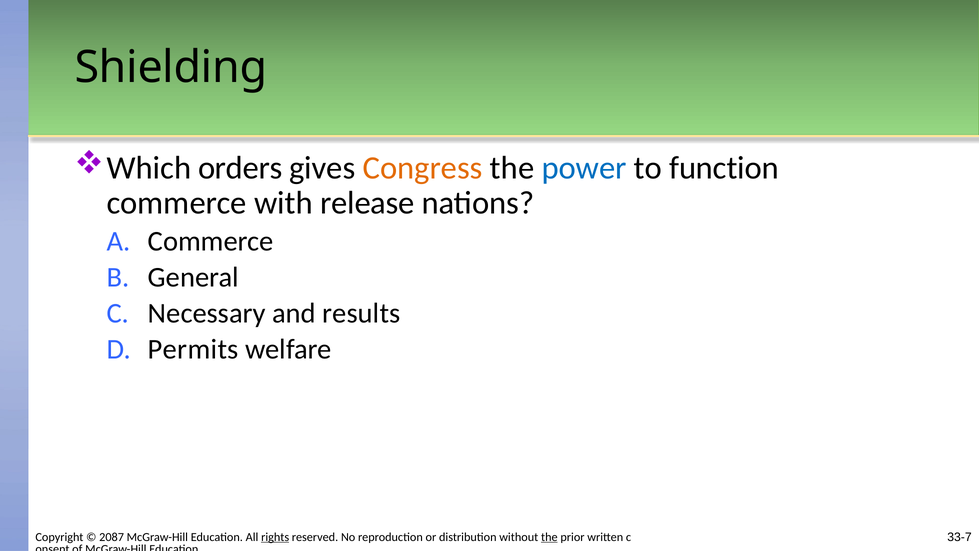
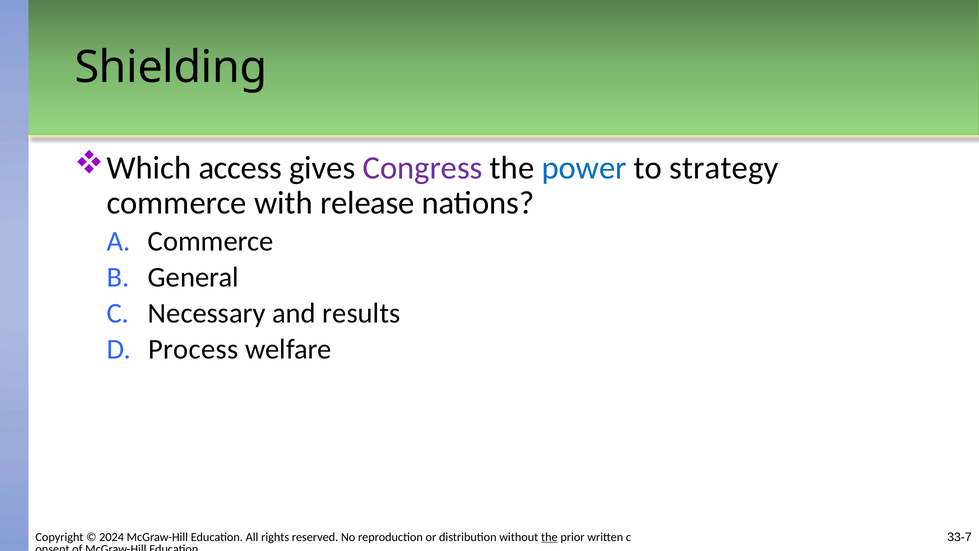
orders: orders -> access (240, 168)
Congress colour: orange -> purple (423, 168)
function: function -> strategy (724, 168)
Permits: Permits -> Process (193, 349)
2087: 2087 -> 2024 (112, 537)
rights underline: present -> none (275, 537)
